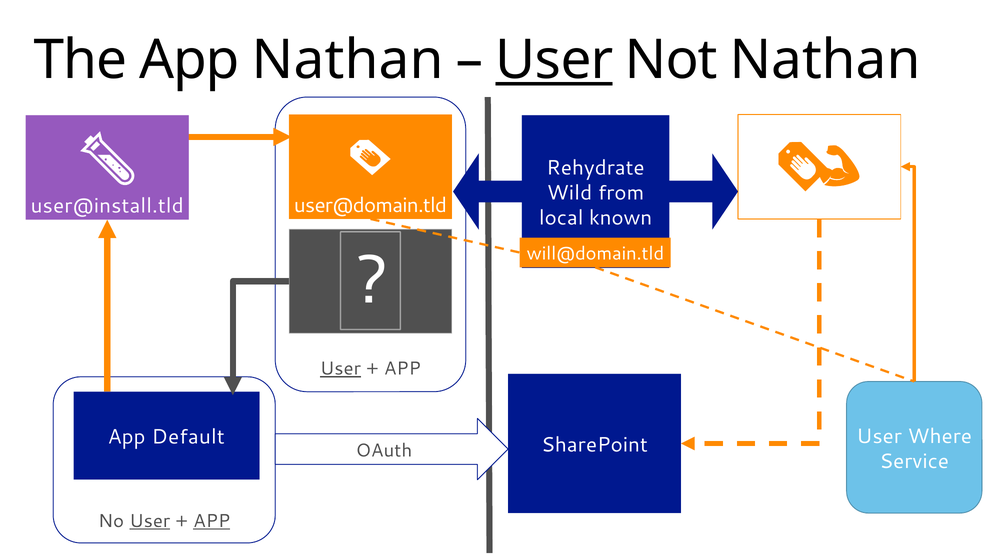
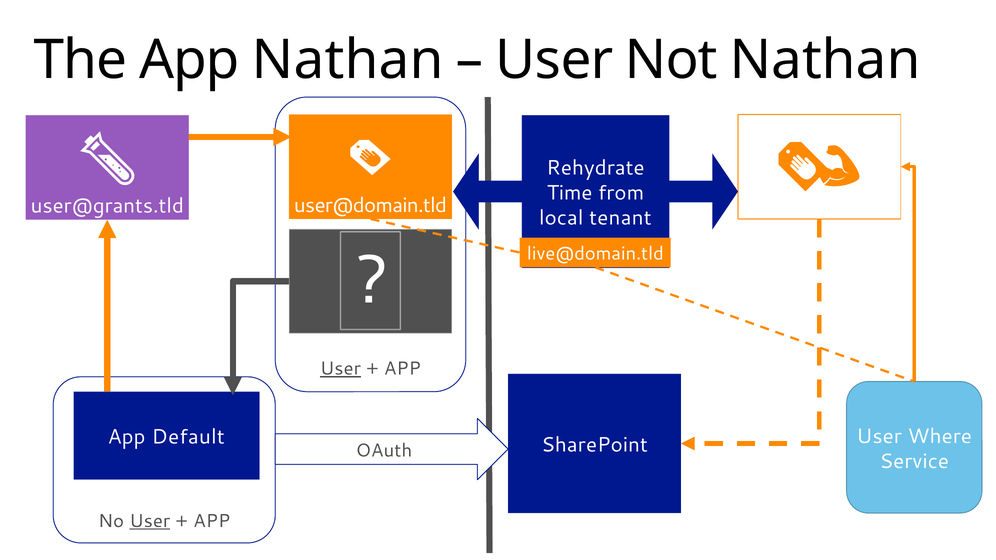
User underline: present -> none (554, 60)
Wild: Wild -> Time (570, 193)
user@install.tld: user@install.tld -> user@grants.tld (107, 206)
known: known -> tenant (620, 218)
will@domain.tld: will@domain.tld -> live@domain.tld (595, 254)
APP underline: present -> none (212, 521)
